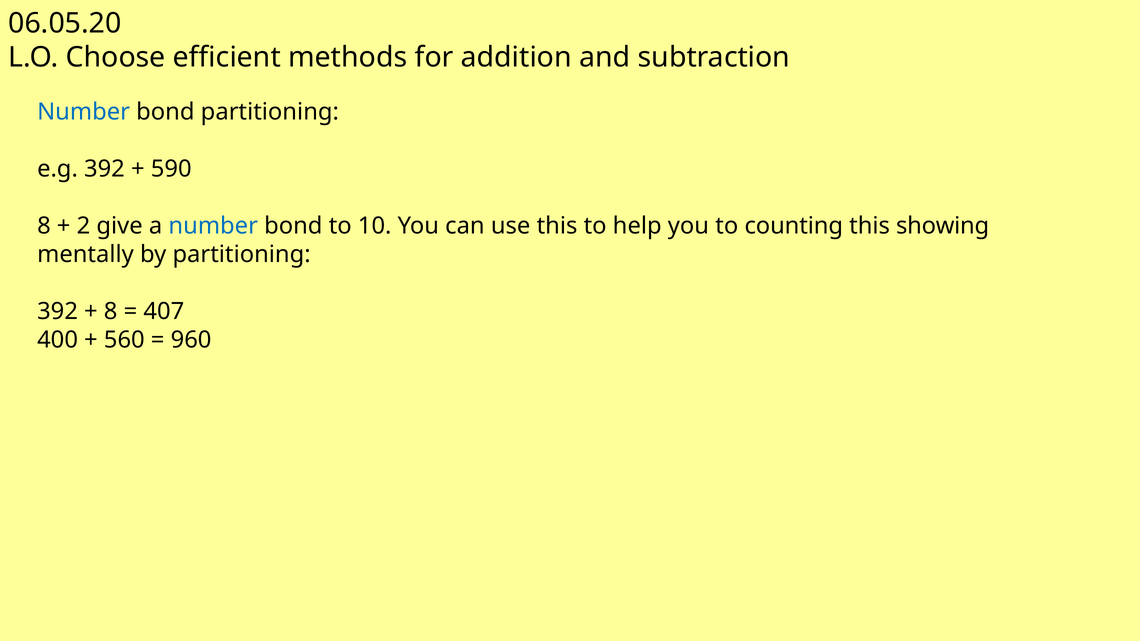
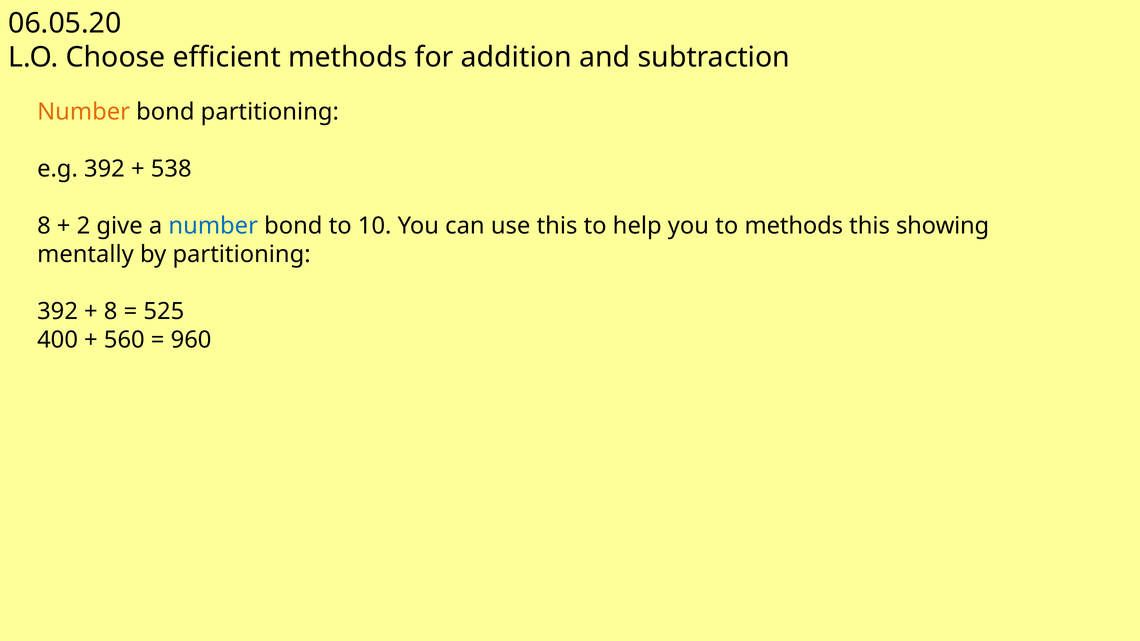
Number colour: blue -> orange (84, 112)
590: 590 -> 538 (171, 169)
to counting: counting -> methods (794, 226)
407: 407 -> 525 (164, 311)
